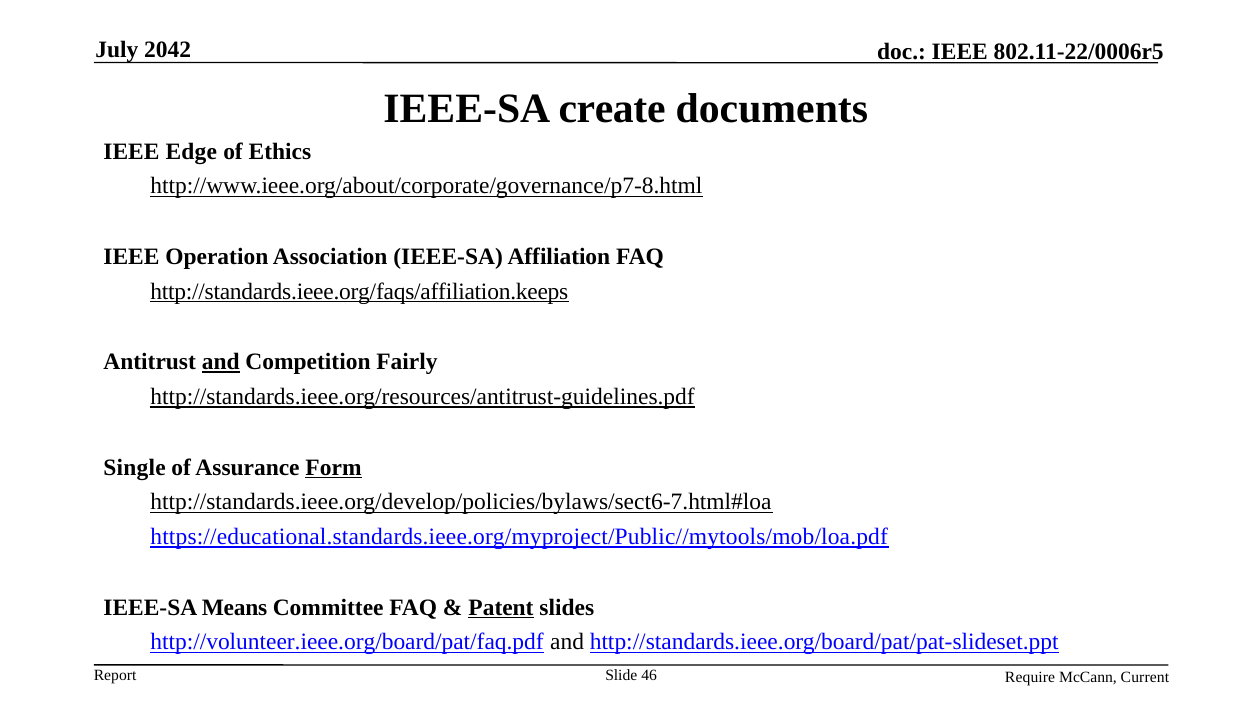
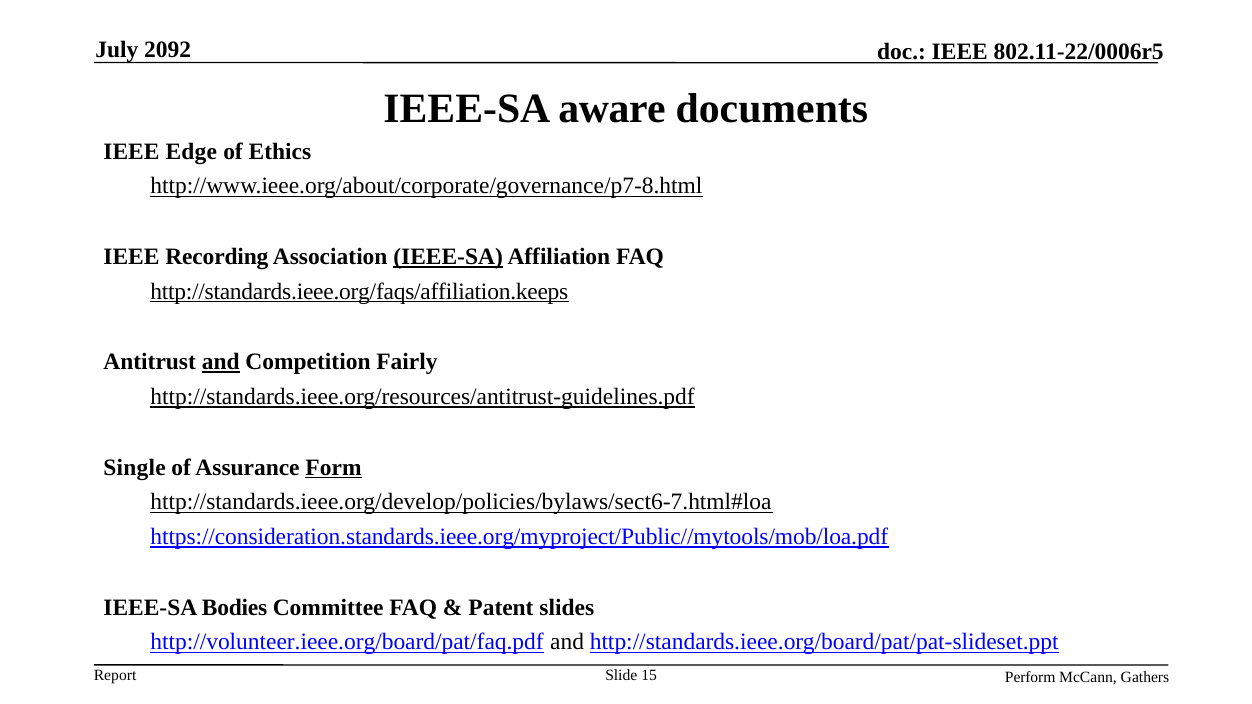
2042: 2042 -> 2092 (168, 50)
create: create -> aware (612, 109)
Operation: Operation -> Recording (217, 257)
IEEE-SA underline: none -> present (448, 257)
https://educational.standards.ieee.org/myproject/Public//mytools/mob/loa.pdf: https://educational.standards.ieee.org/myproject/Public//mytools/mob/loa.pdf -> https://consideration.standards.ieee.org/myproject/Public//mytools/mob/loa.pdf (519, 537)
Means: Means -> Bodies (235, 608)
Patent underline: present -> none (501, 608)
46: 46 -> 15 (649, 675)
Require: Require -> Perform (1030, 678)
Current: Current -> Gathers (1145, 678)
